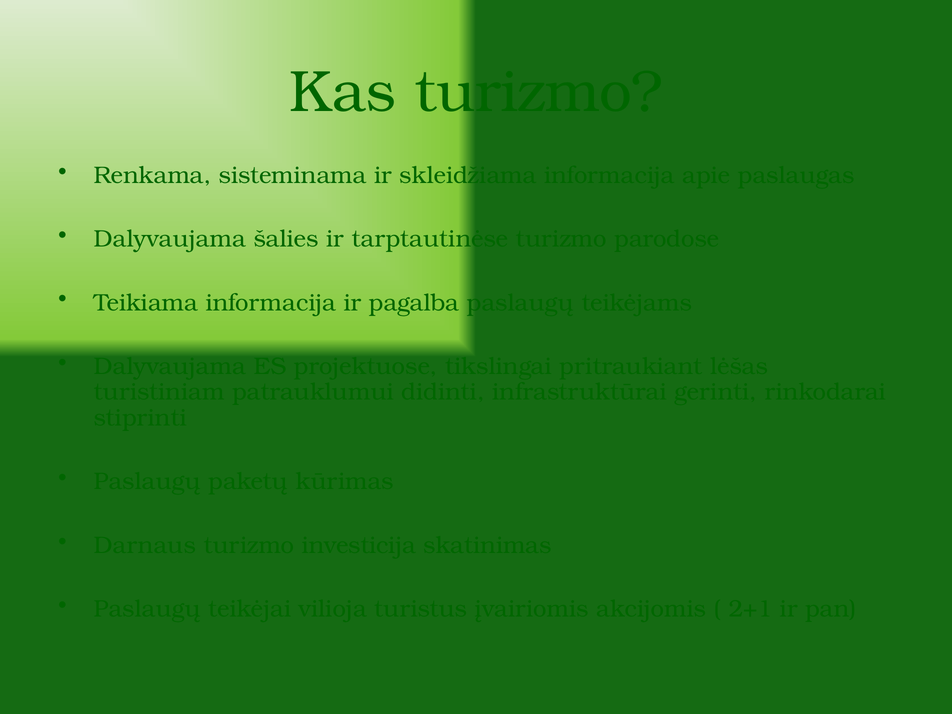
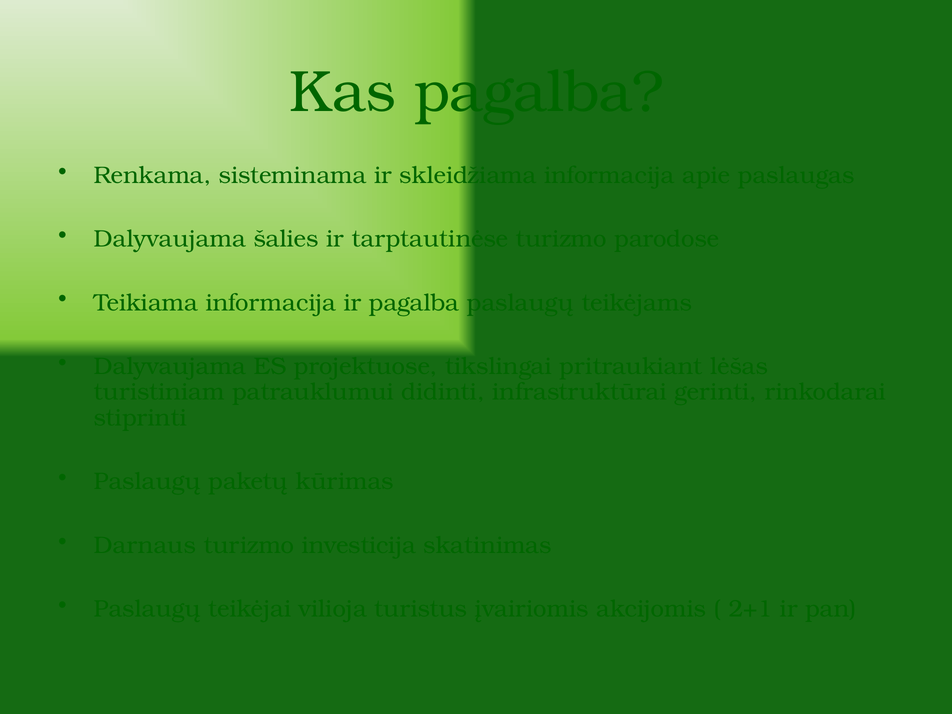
Kas turizmo: turizmo -> pagalba (539, 92)
